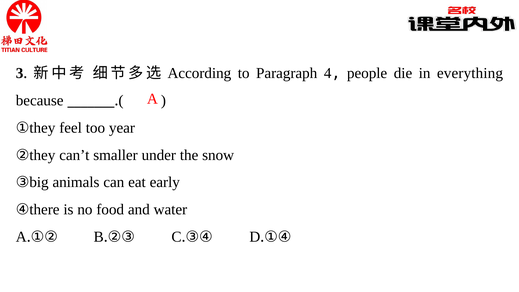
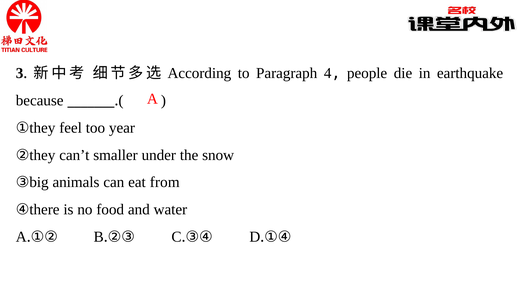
everything: everything -> earthquake (470, 73)
early: early -> from (165, 182)
